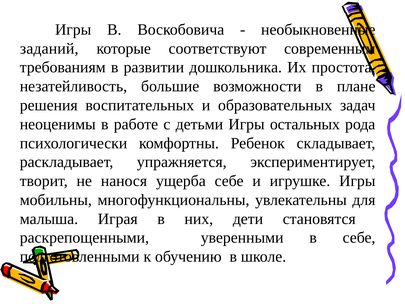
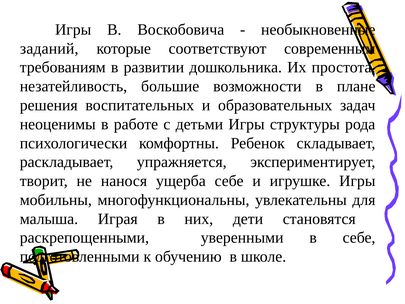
остальных: остальных -> структуры (305, 124)
